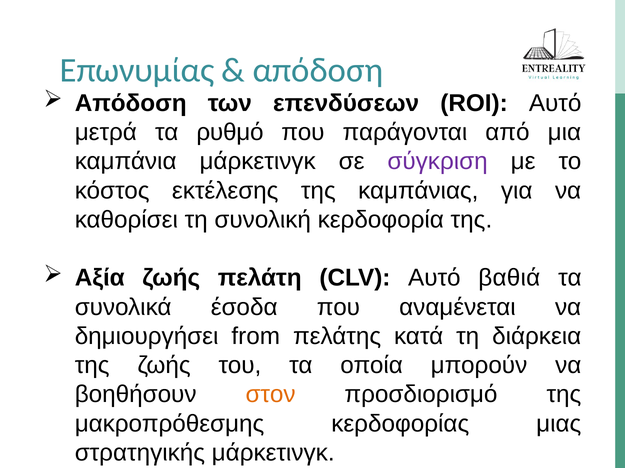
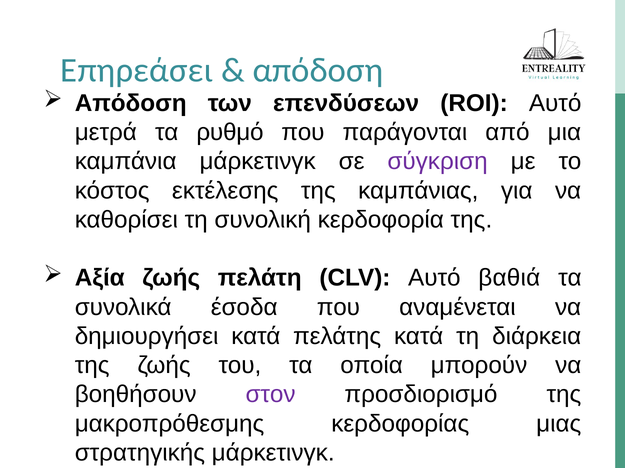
Επωνυμίας: Επωνυμίας -> Επηρεάσει (137, 71)
δημιουργήσει from: from -> κατά (256, 337)
στον colour: orange -> purple (271, 395)
